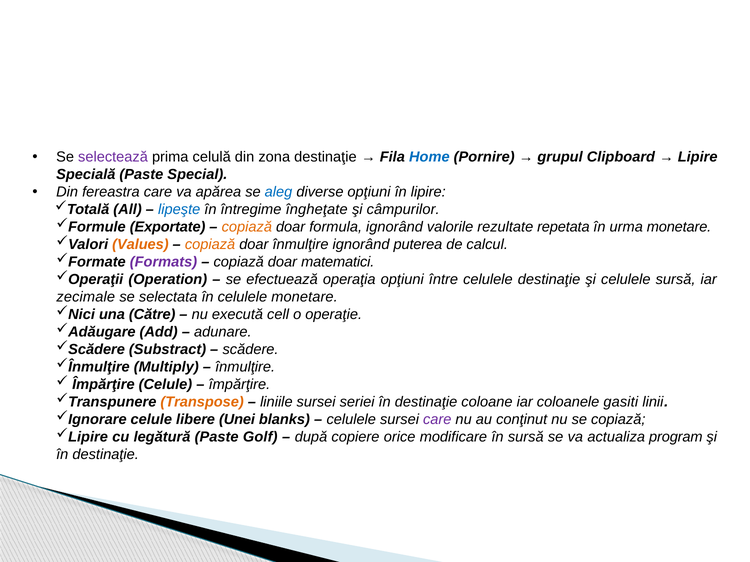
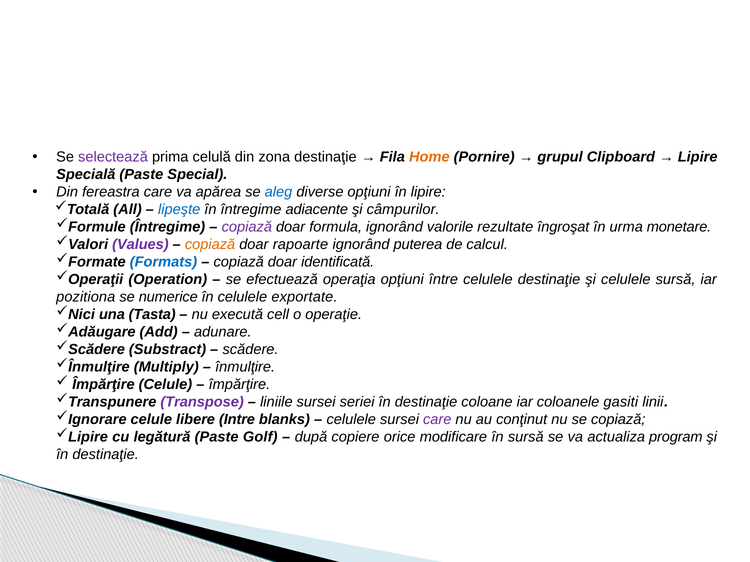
Home colour: blue -> orange (429, 157)
îngheţate: îngheţate -> adiacente (317, 210)
Exportate: Exportate -> Întregime (168, 227)
copiază colour: orange -> purple (247, 227)
repetata: repetata -> îngroşat (563, 227)
Values colour: orange -> purple (140, 245)
doar înmulţire: înmulţire -> rapoarte (300, 245)
Formats colour: purple -> blue (163, 262)
matematici: matematici -> identificată (338, 262)
zecimale: zecimale -> pozitiona (86, 297)
selectata: selectata -> numerice (168, 297)
celulele monetare: monetare -> exportate (304, 297)
Către: Către -> Tasta (152, 315)
Transpose colour: orange -> purple (202, 402)
Unei: Unei -> Intre (237, 420)
